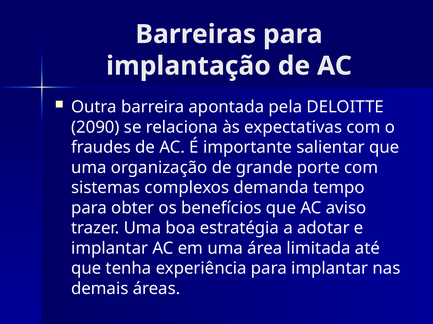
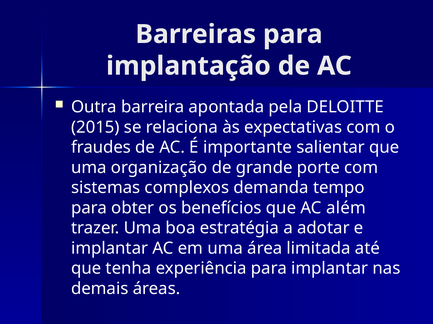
2090: 2090 -> 2015 (95, 127)
aviso: aviso -> além (346, 208)
